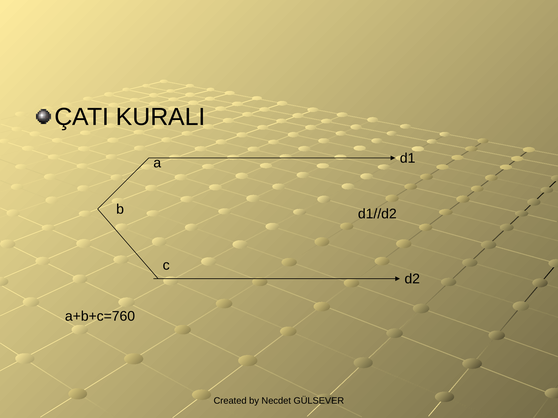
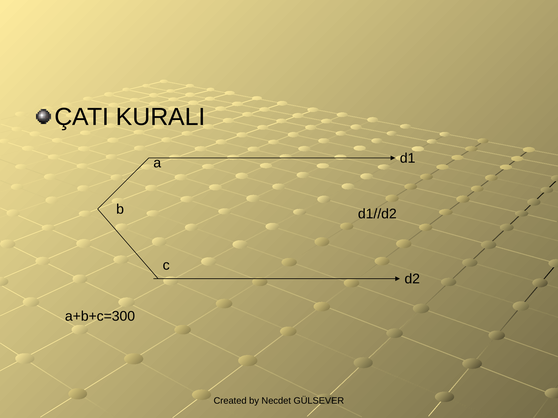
a+b+c=760: a+b+c=760 -> a+b+c=300 (100, 317)
